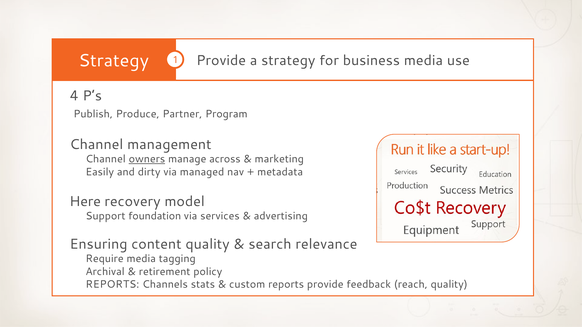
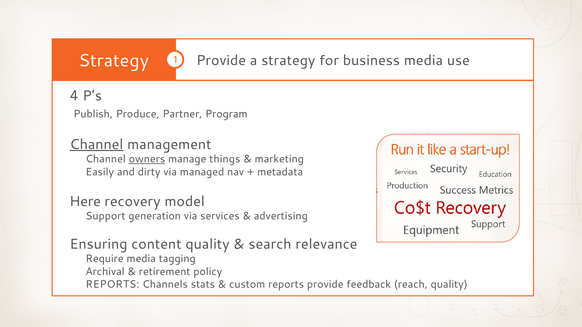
Channel underline: none -> present (96, 144)
across: across -> things (225, 159)
foundation: foundation -> generation (155, 216)
